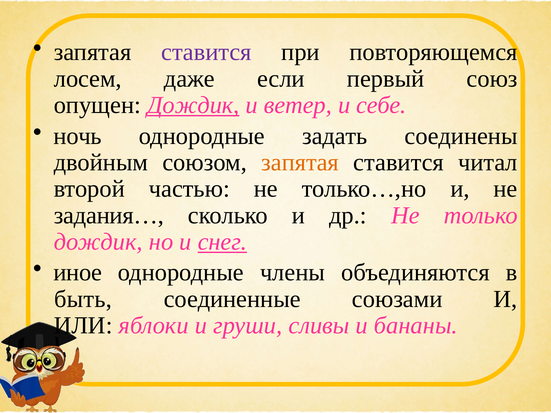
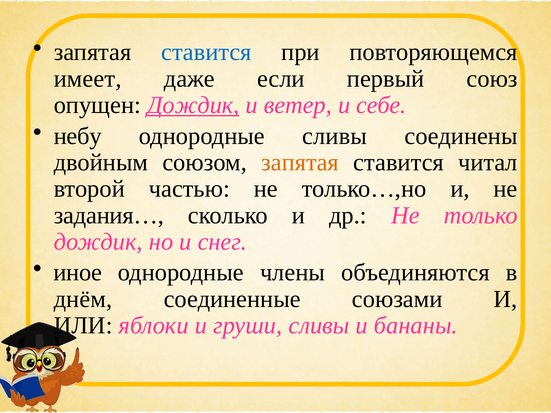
ставится colour: purple -> blue (206, 52)
лосем: лосем -> имеет (88, 79)
ночь: ночь -> небу (78, 136)
однородные задать: задать -> сливы (335, 136)
снег underline: present -> none (222, 242)
быть: быть -> днём (83, 299)
